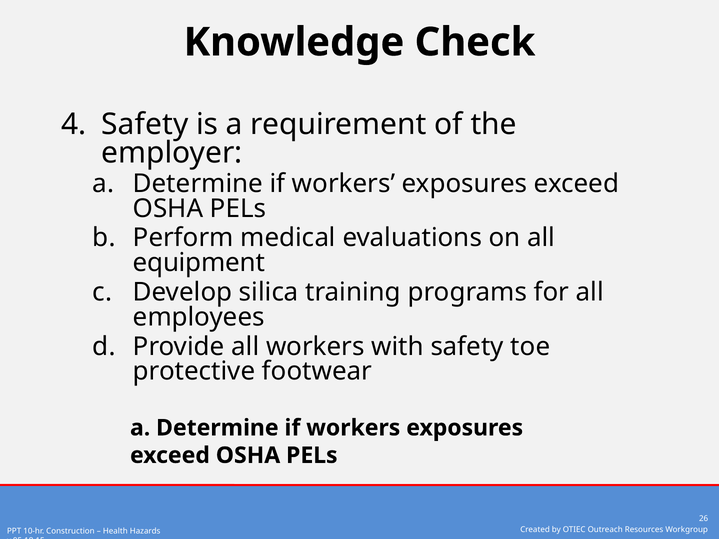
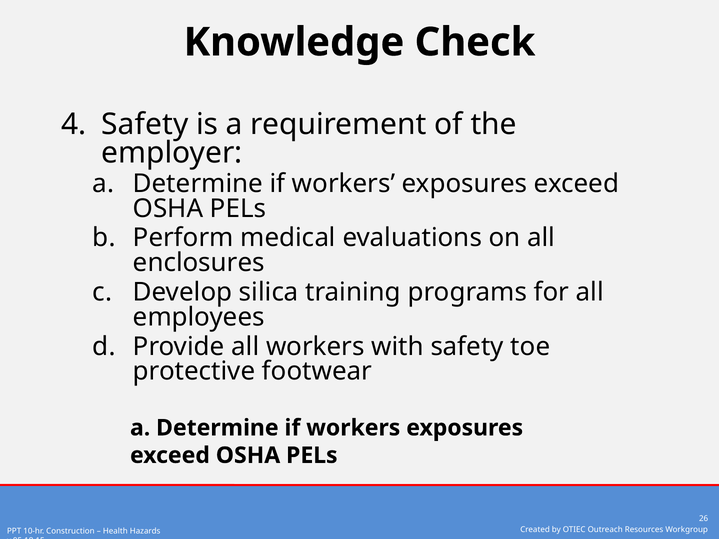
equipment: equipment -> enclosures (199, 263)
